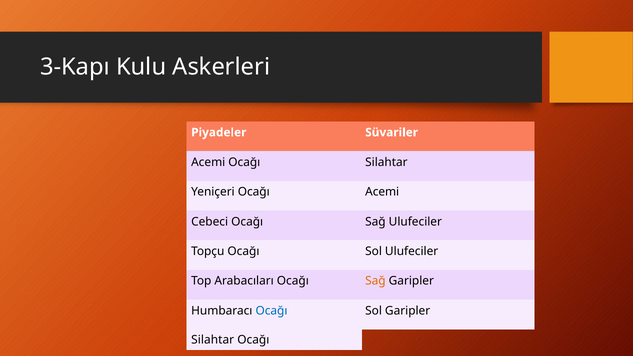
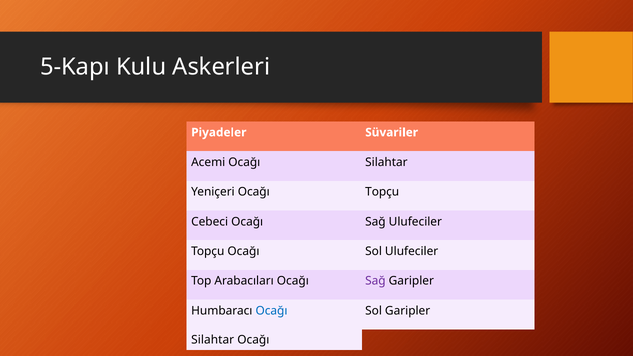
3-Kapı: 3-Kapı -> 5-Kapı (75, 67)
Ocağı Acemi: Acemi -> Topçu (382, 192)
Sağ colour: orange -> purple (375, 281)
